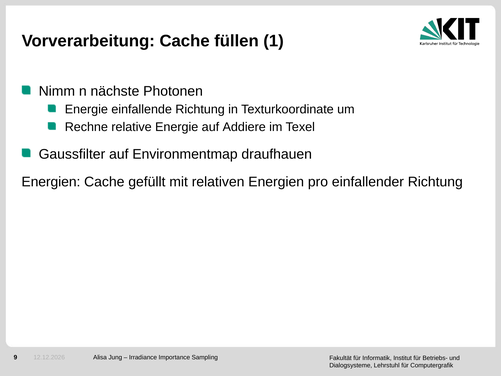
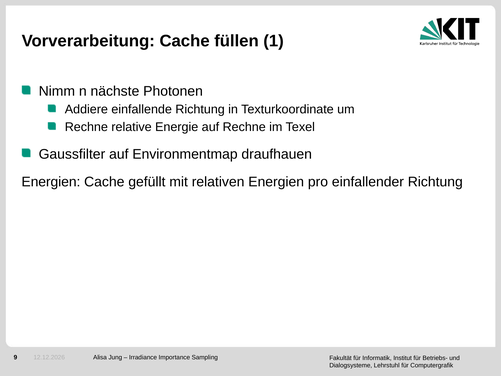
Energie: Energie -> Addiere (86, 109)
auf Addiere: Addiere -> Rechne (244, 127)
